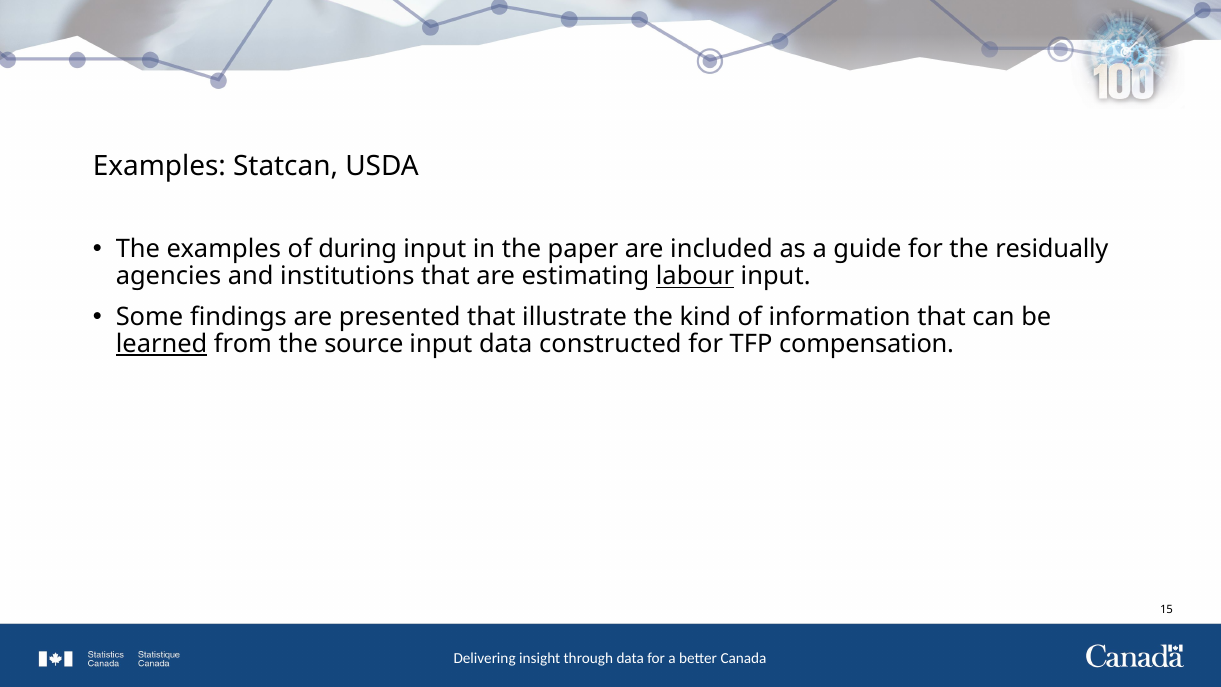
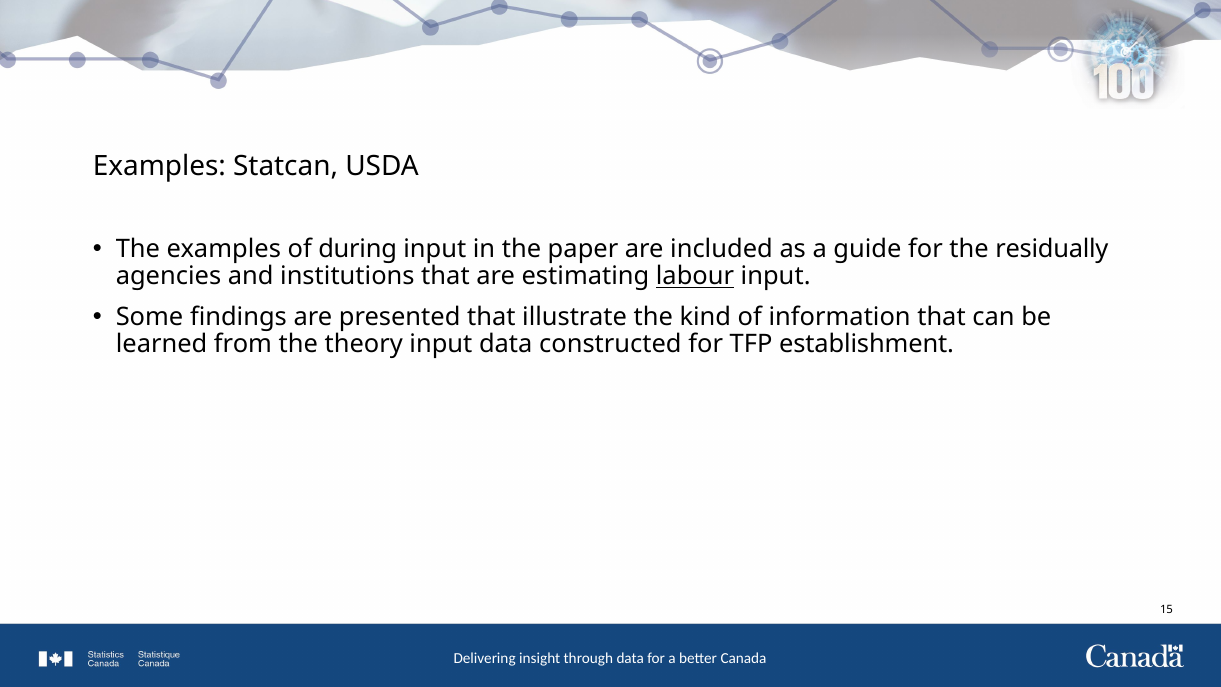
learned underline: present -> none (162, 344)
source: source -> theory (364, 344)
compensation: compensation -> establishment (867, 344)
